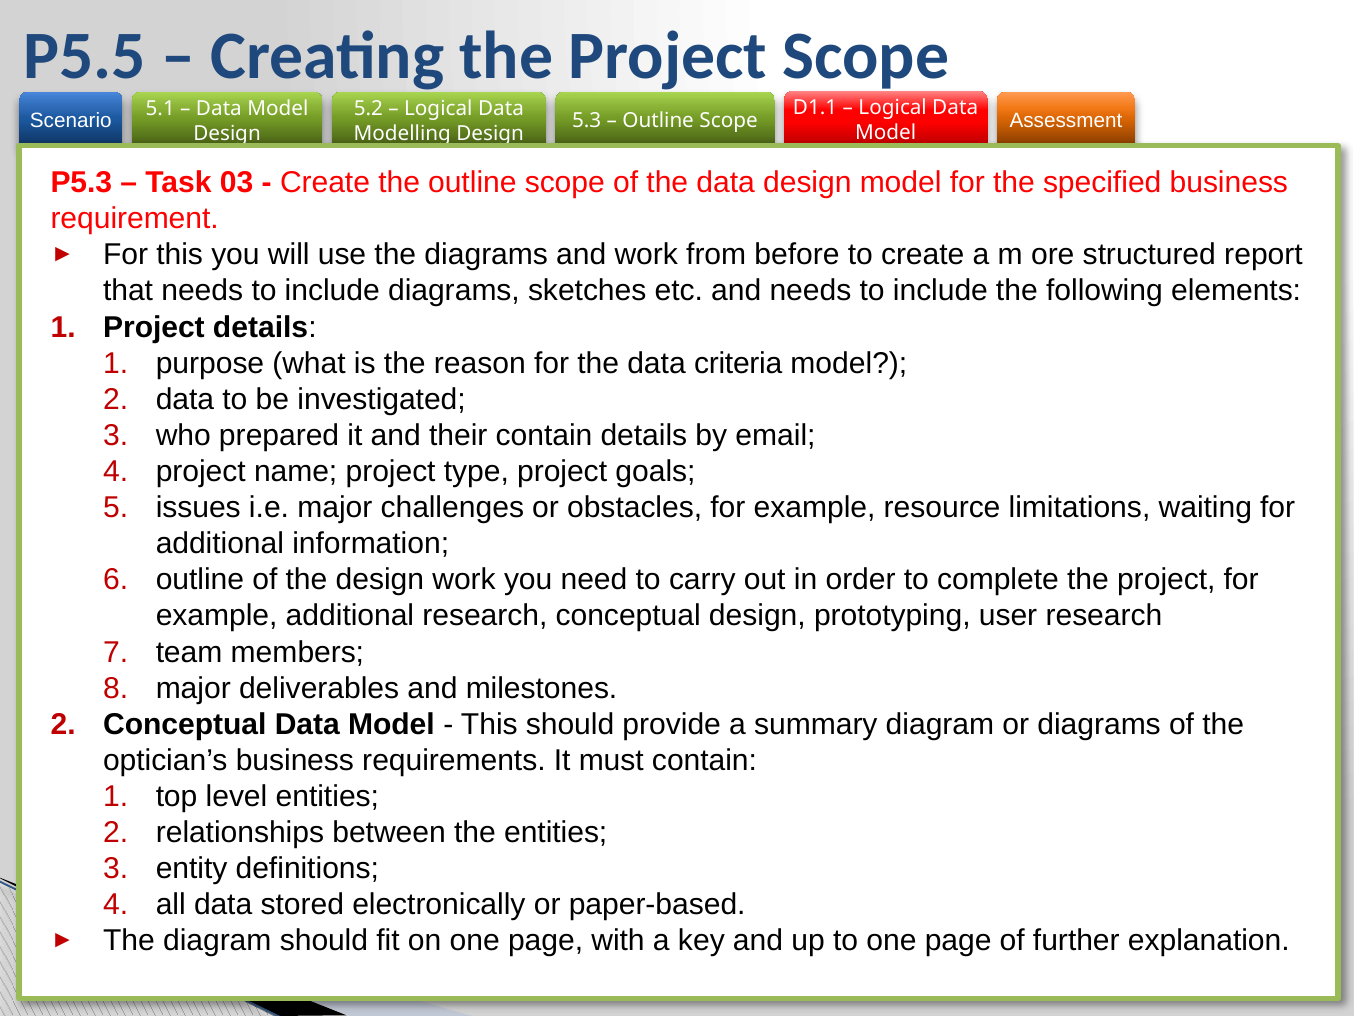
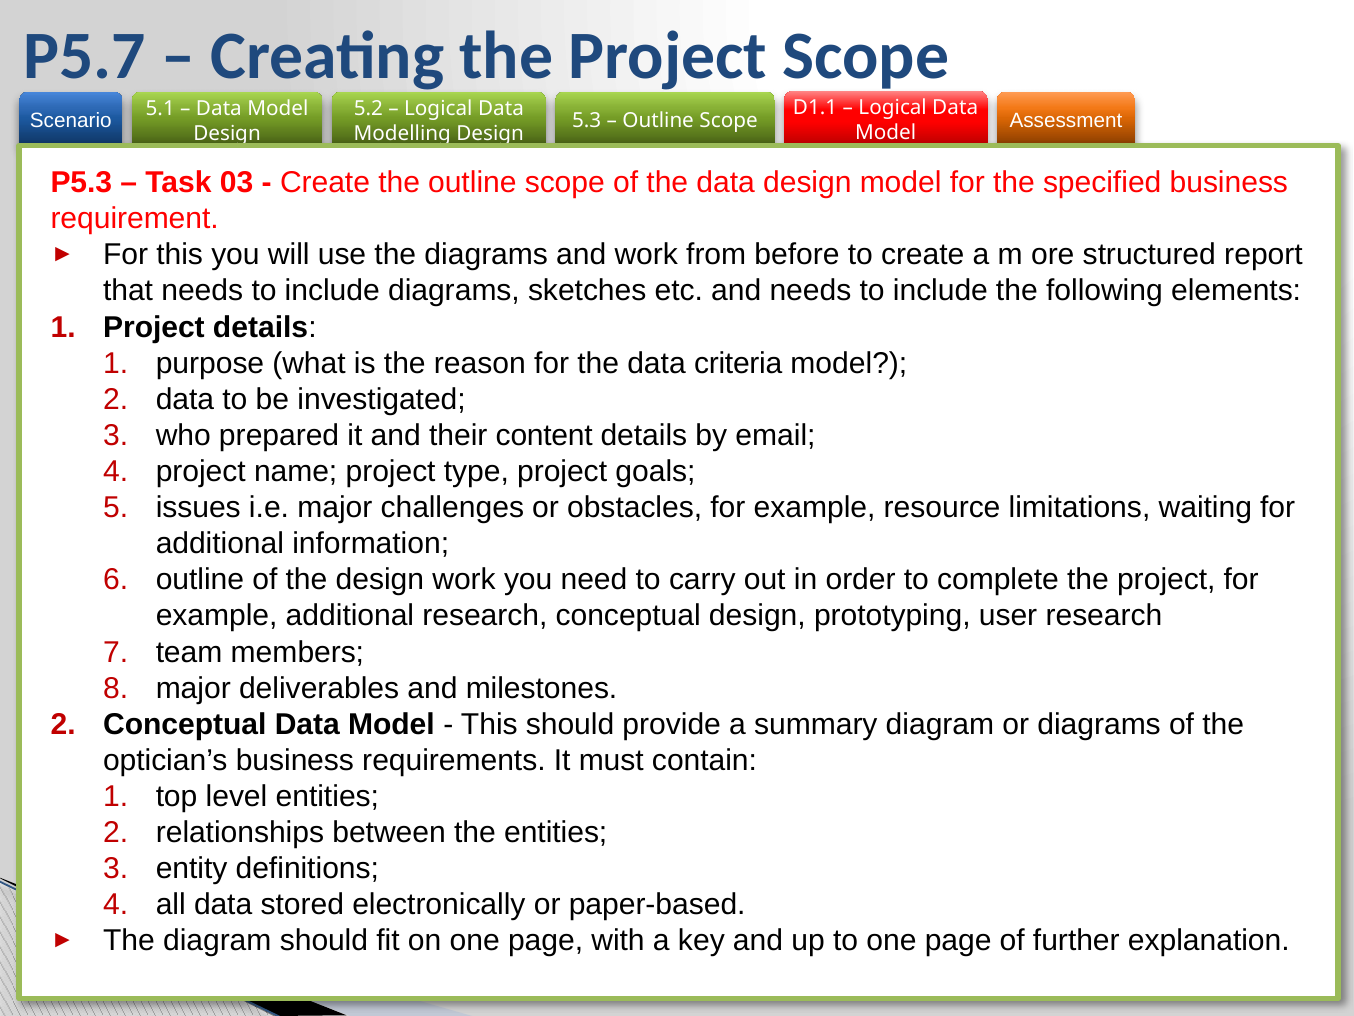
P5.5: P5.5 -> P5.7 (85, 56)
their contain: contain -> content (544, 435)
